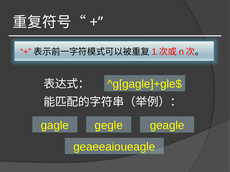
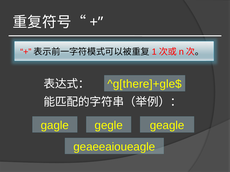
^g[gagle]+gle$: ^g[gagle]+gle$ -> ^g[there]+gle$ (145, 84)
